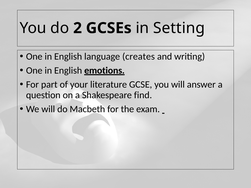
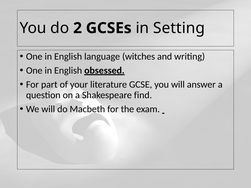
creates: creates -> witches (139, 57)
emotions: emotions -> obsessed (104, 71)
